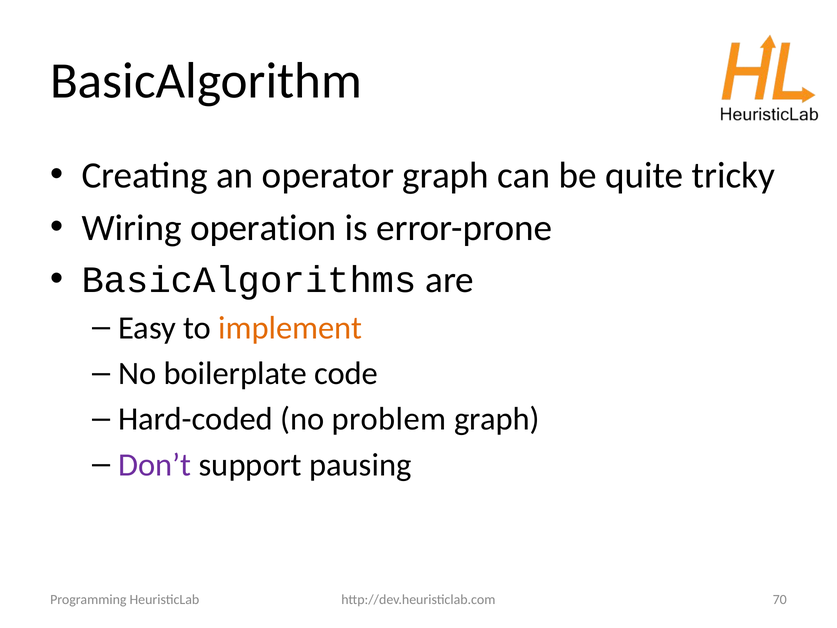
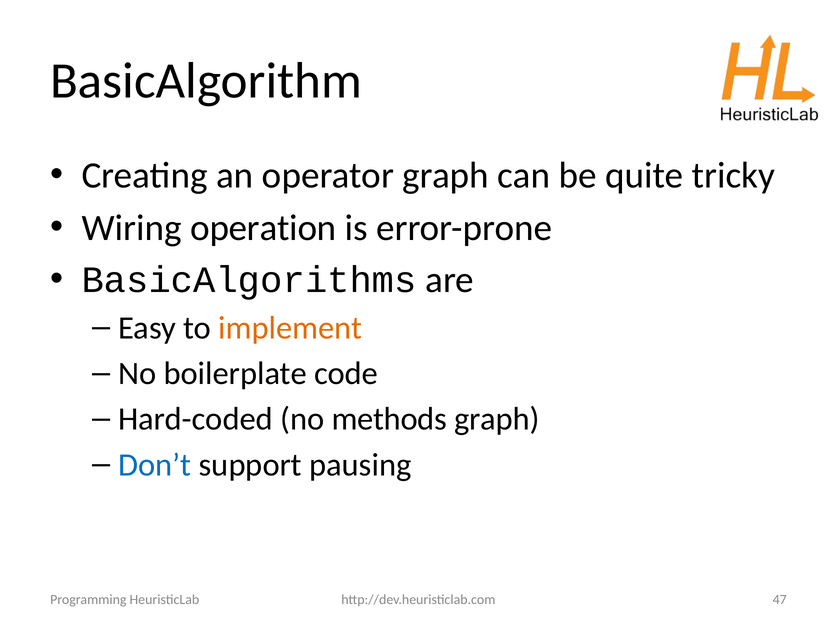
problem: problem -> methods (389, 419)
Don’t colour: purple -> blue (155, 465)
70: 70 -> 47 (780, 599)
